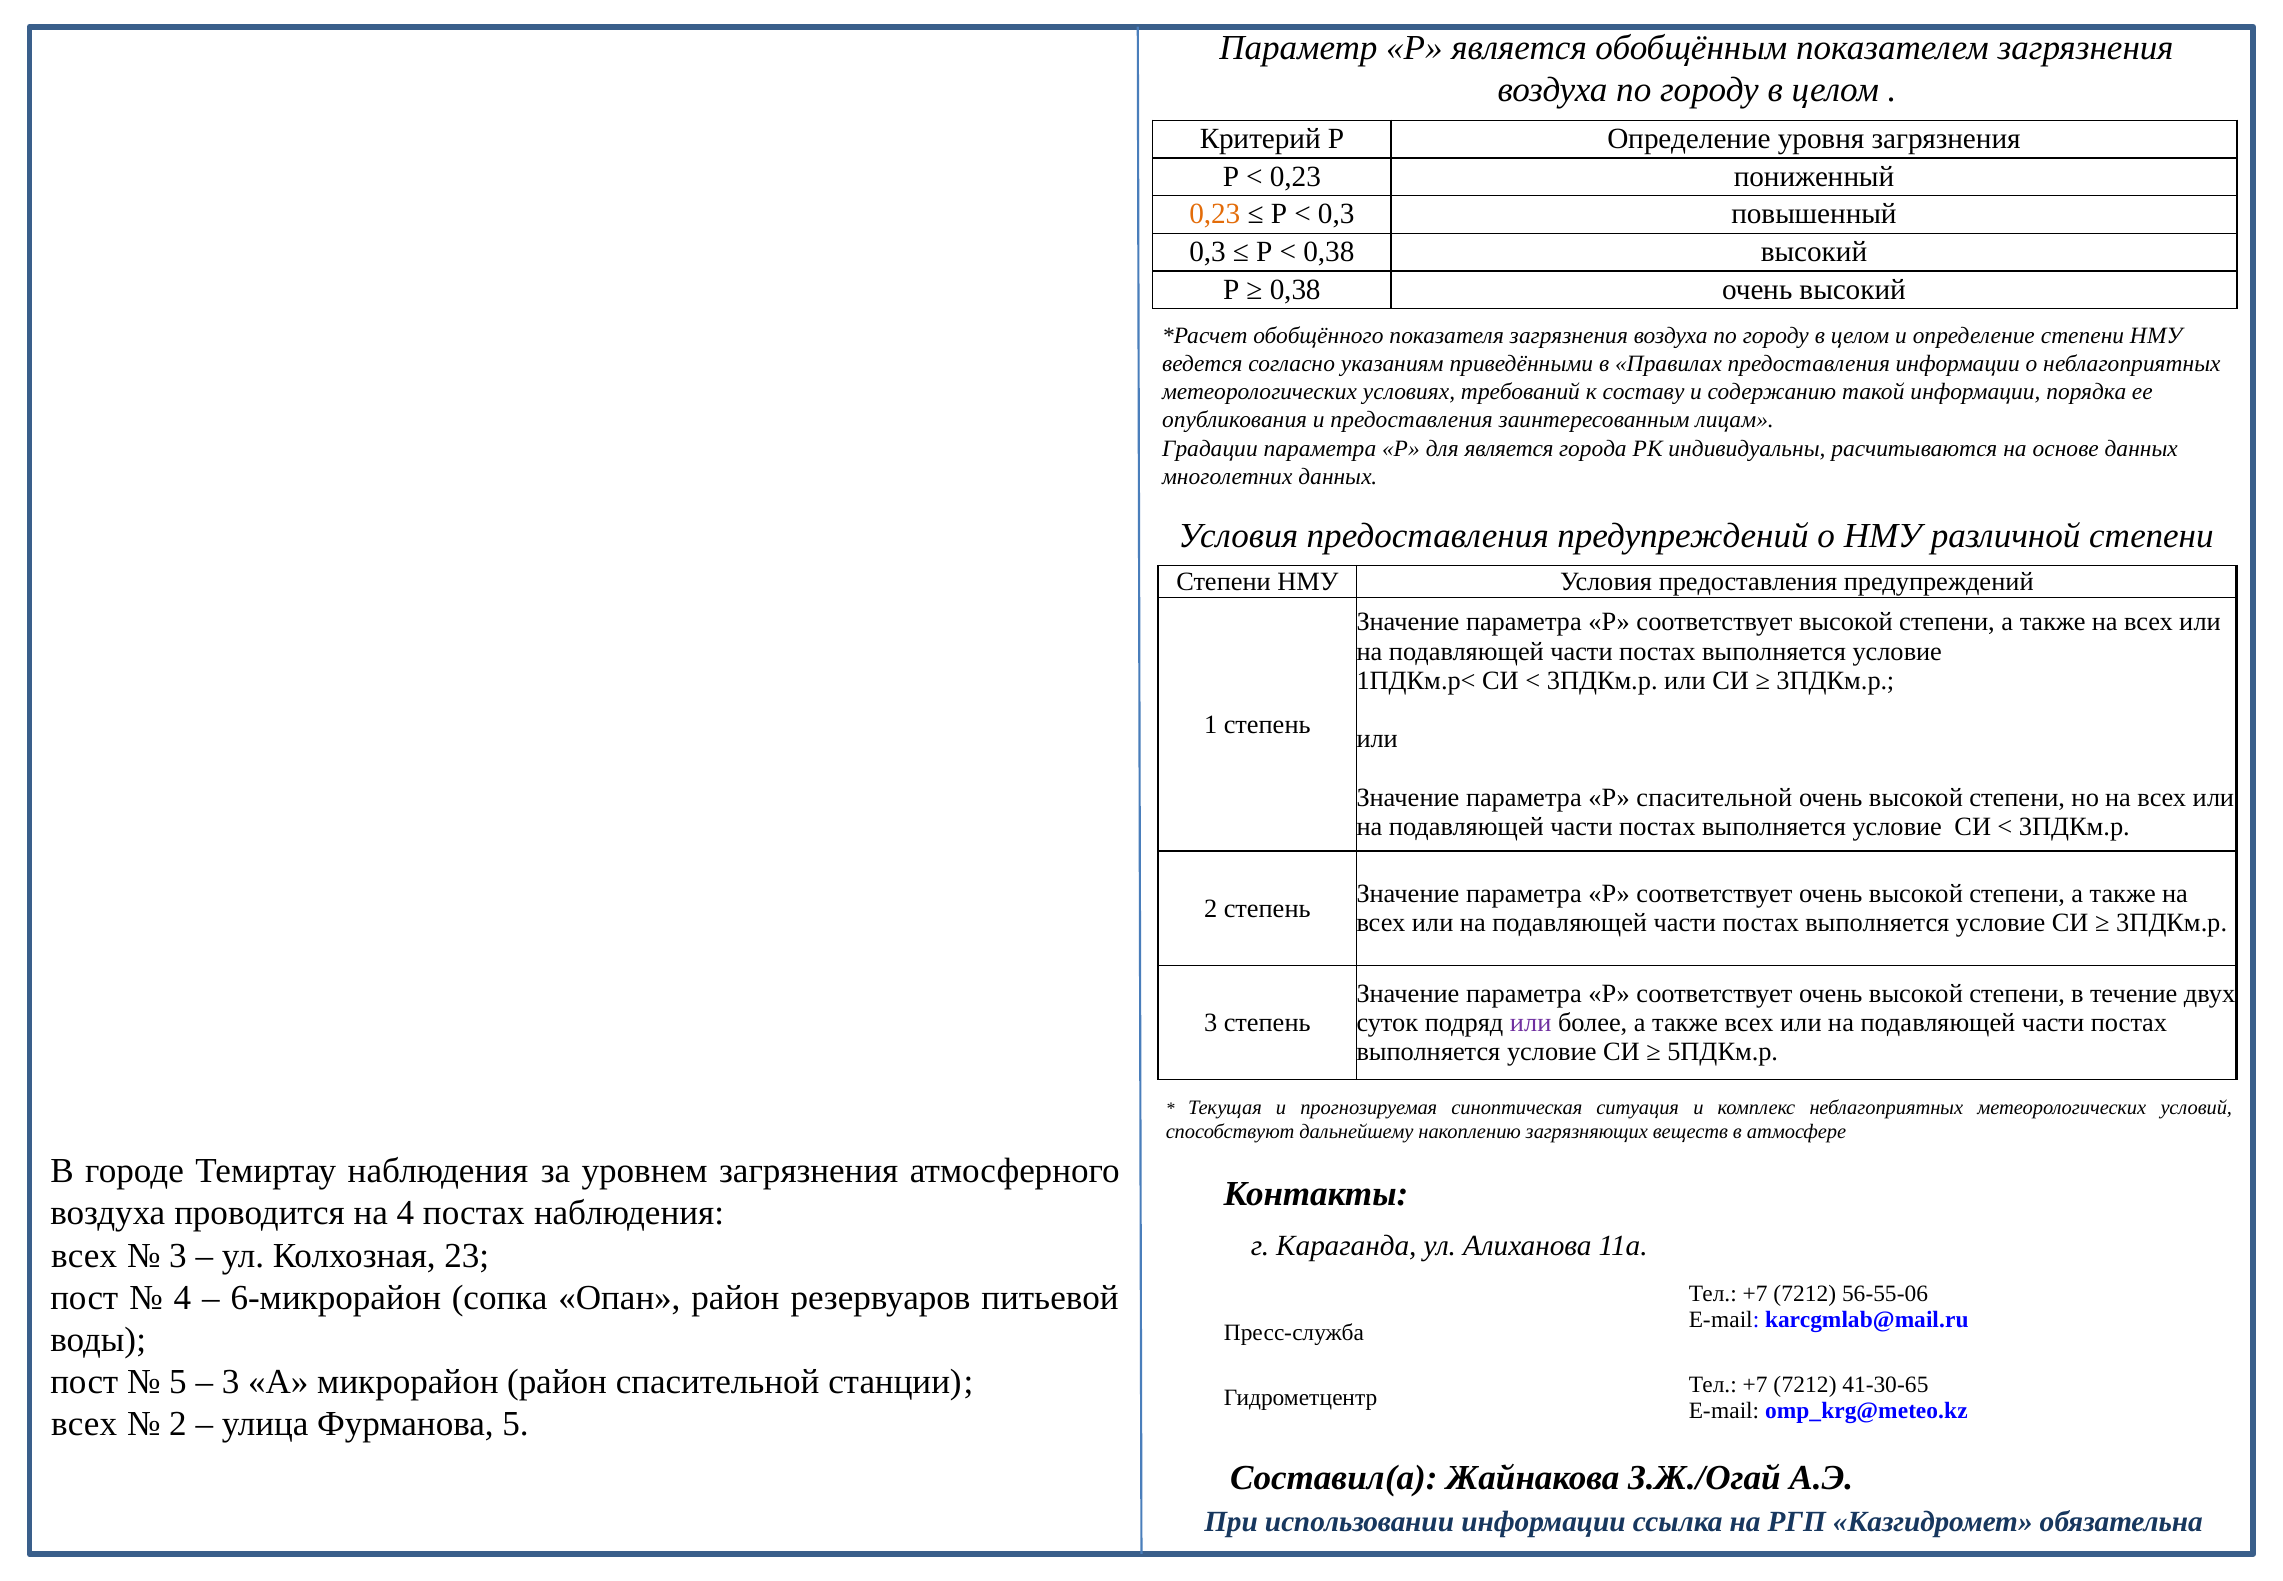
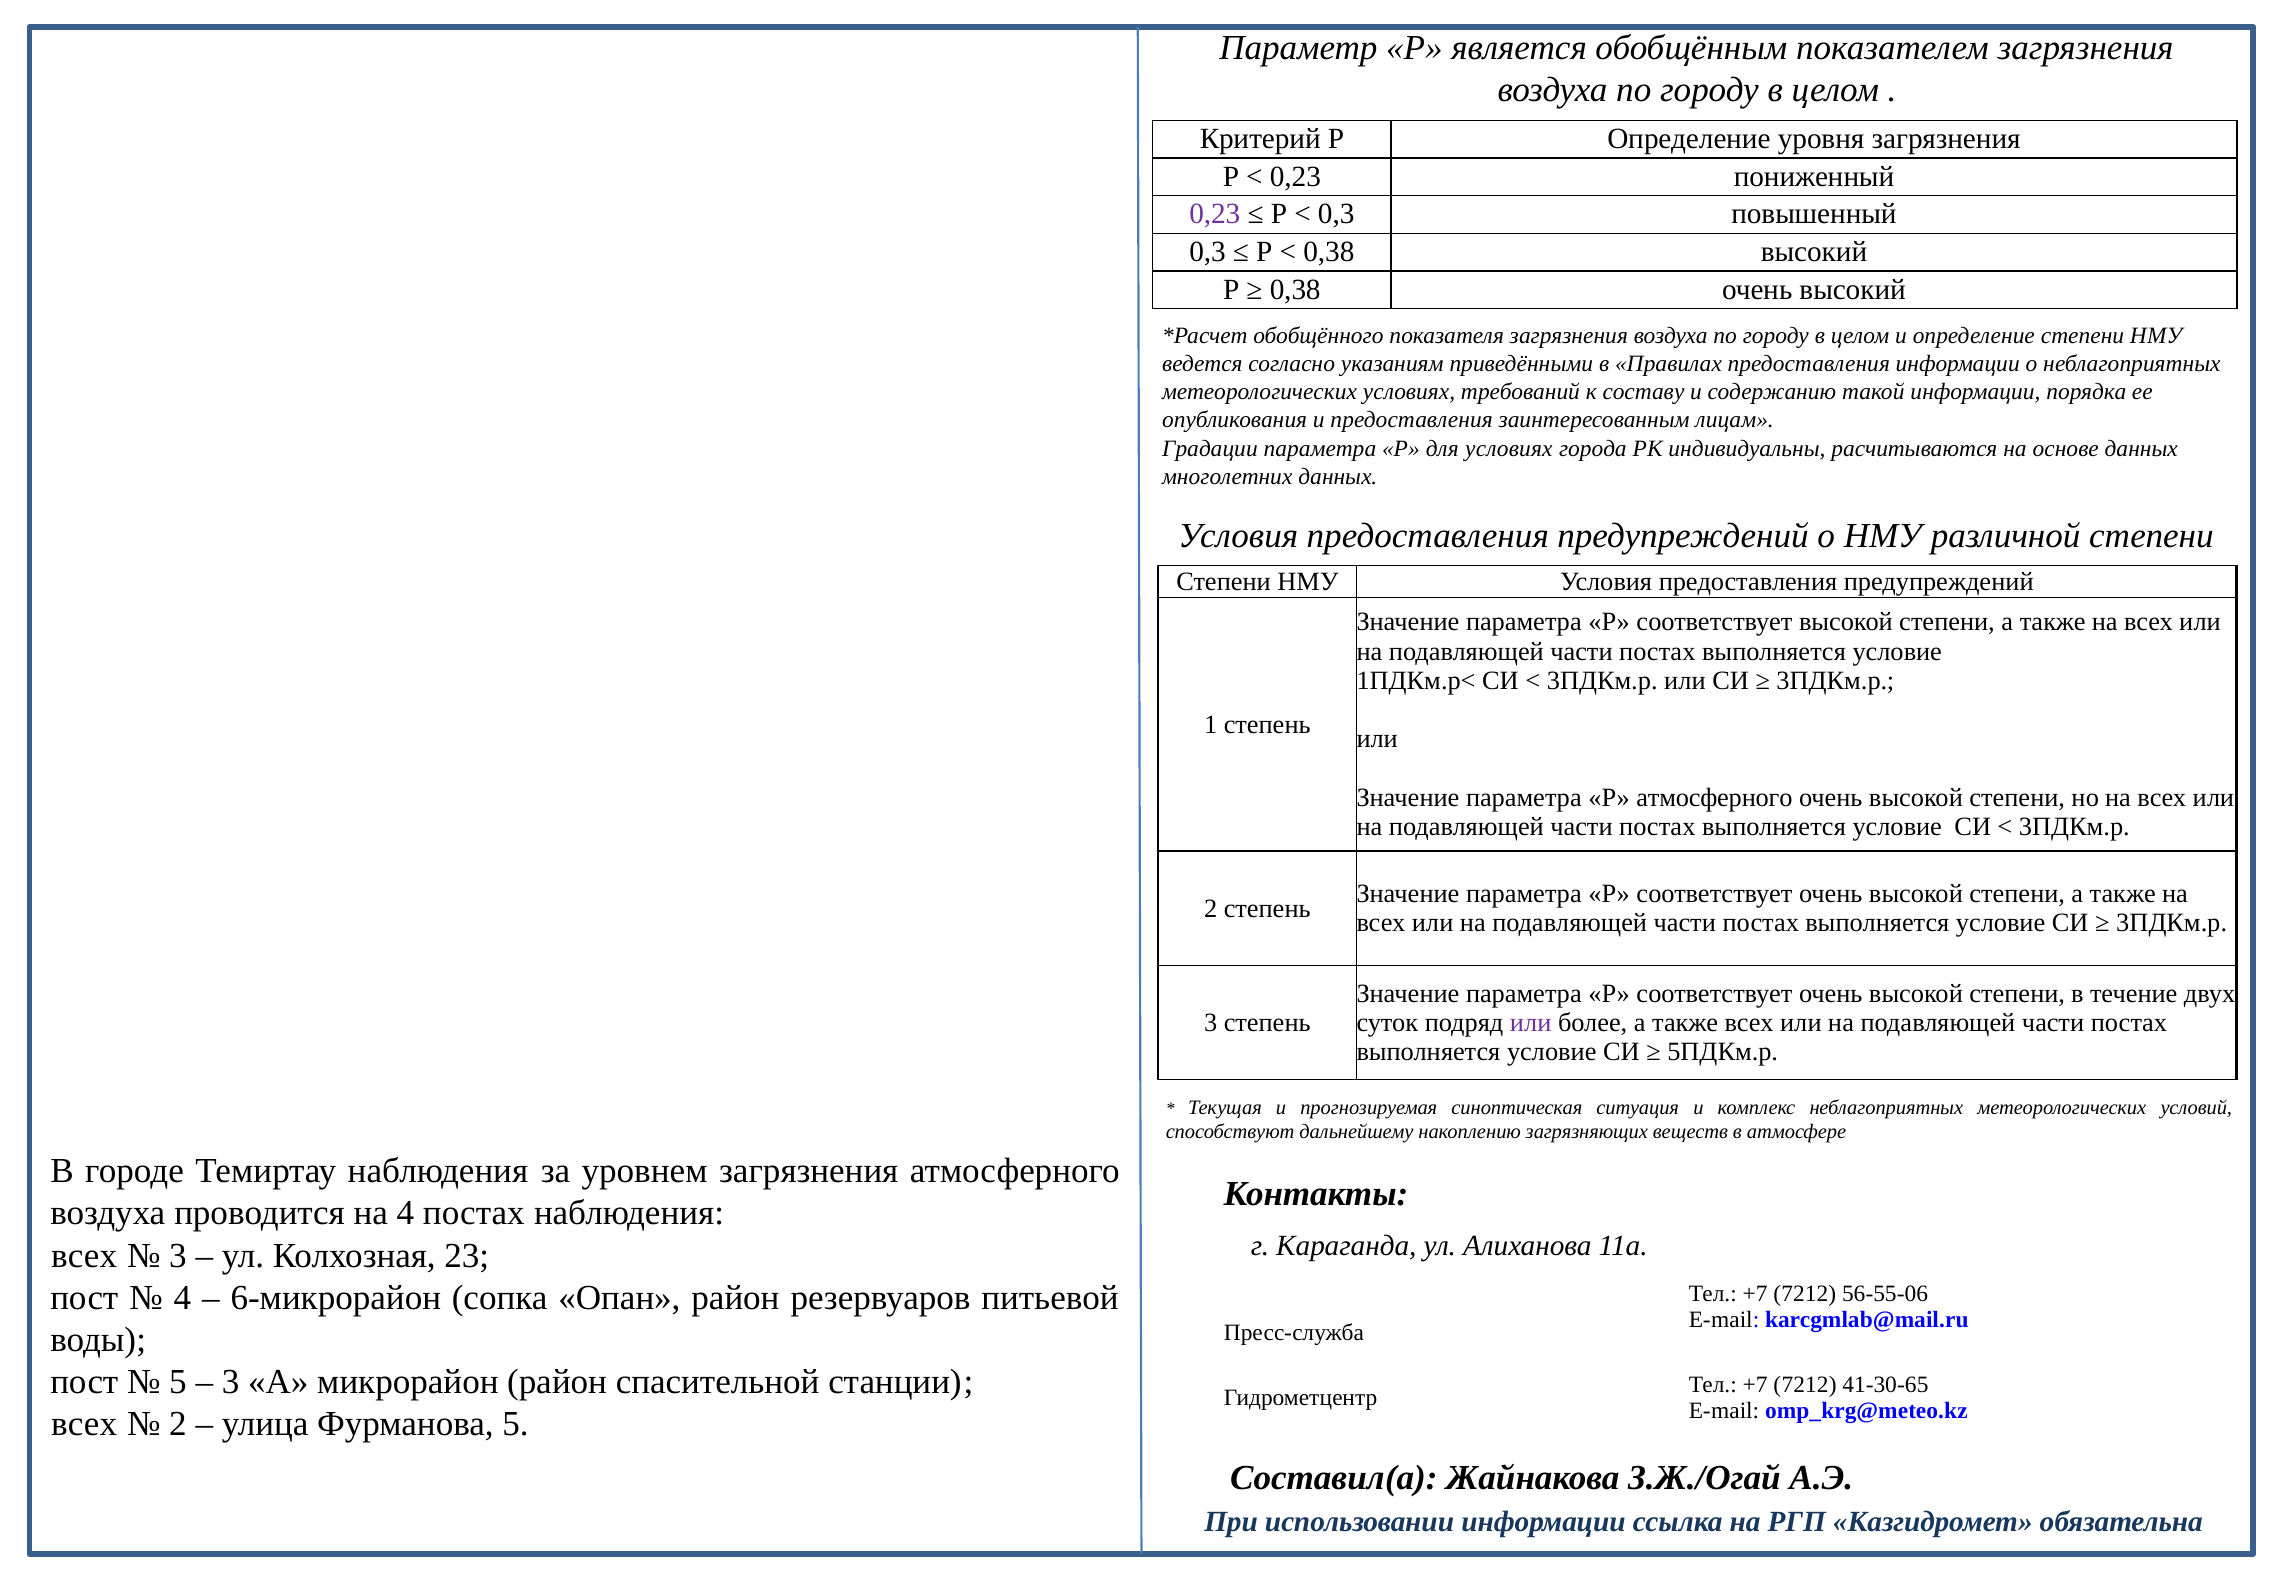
0,23 colour: orange -> purple (1215, 214)
для является: является -> условиях (1509, 448)
Р спасительной: спасительной -> атмосферного (1714, 797)
